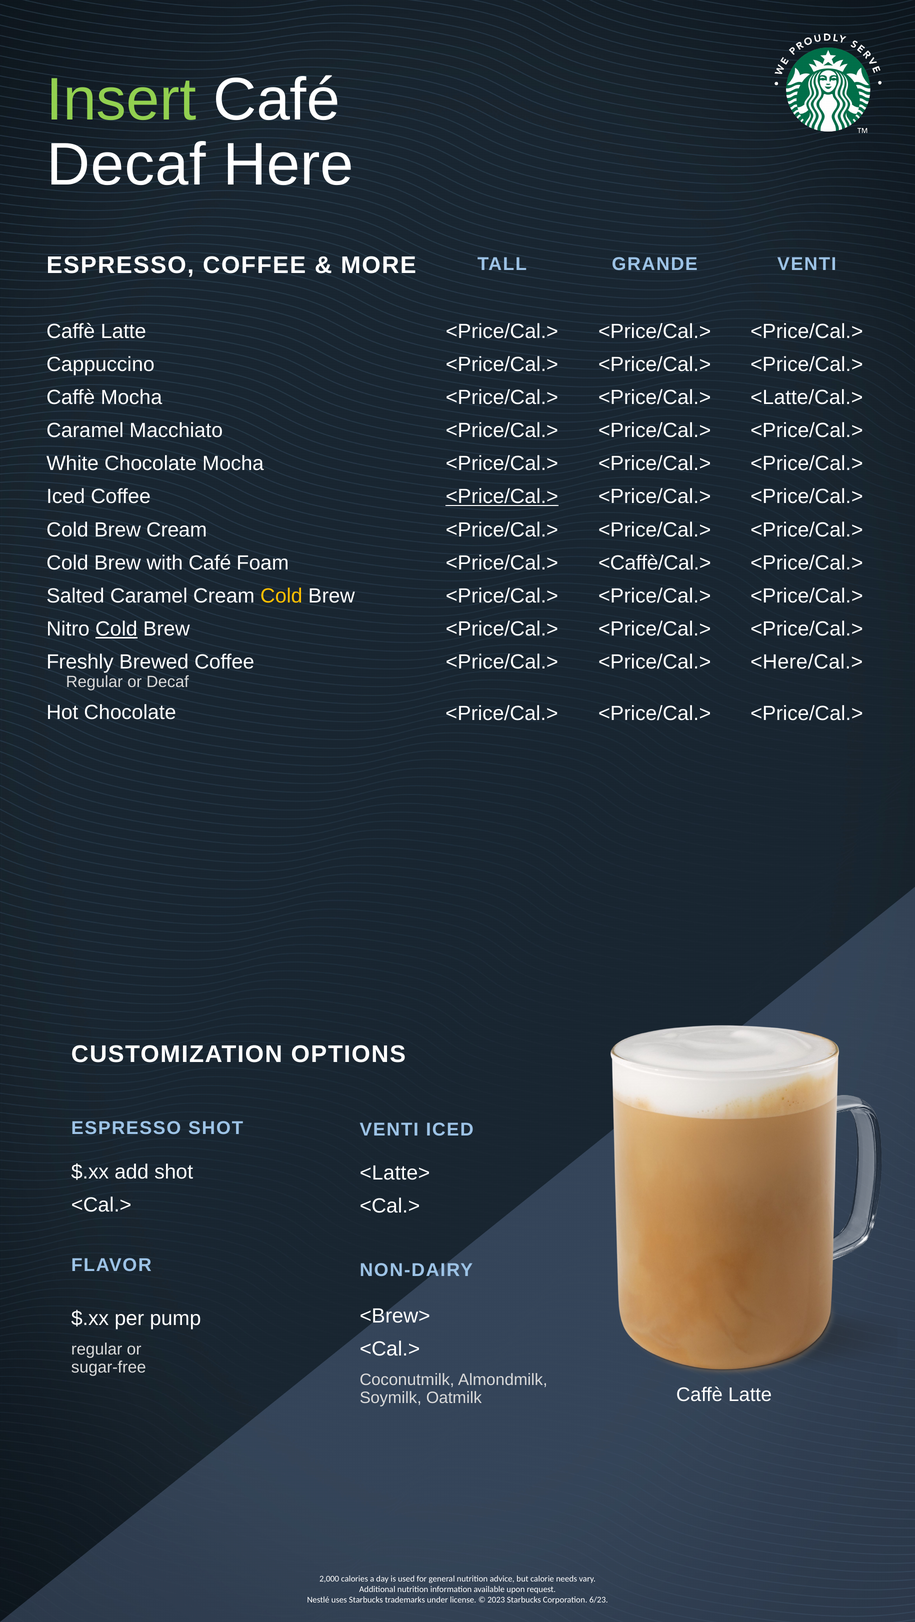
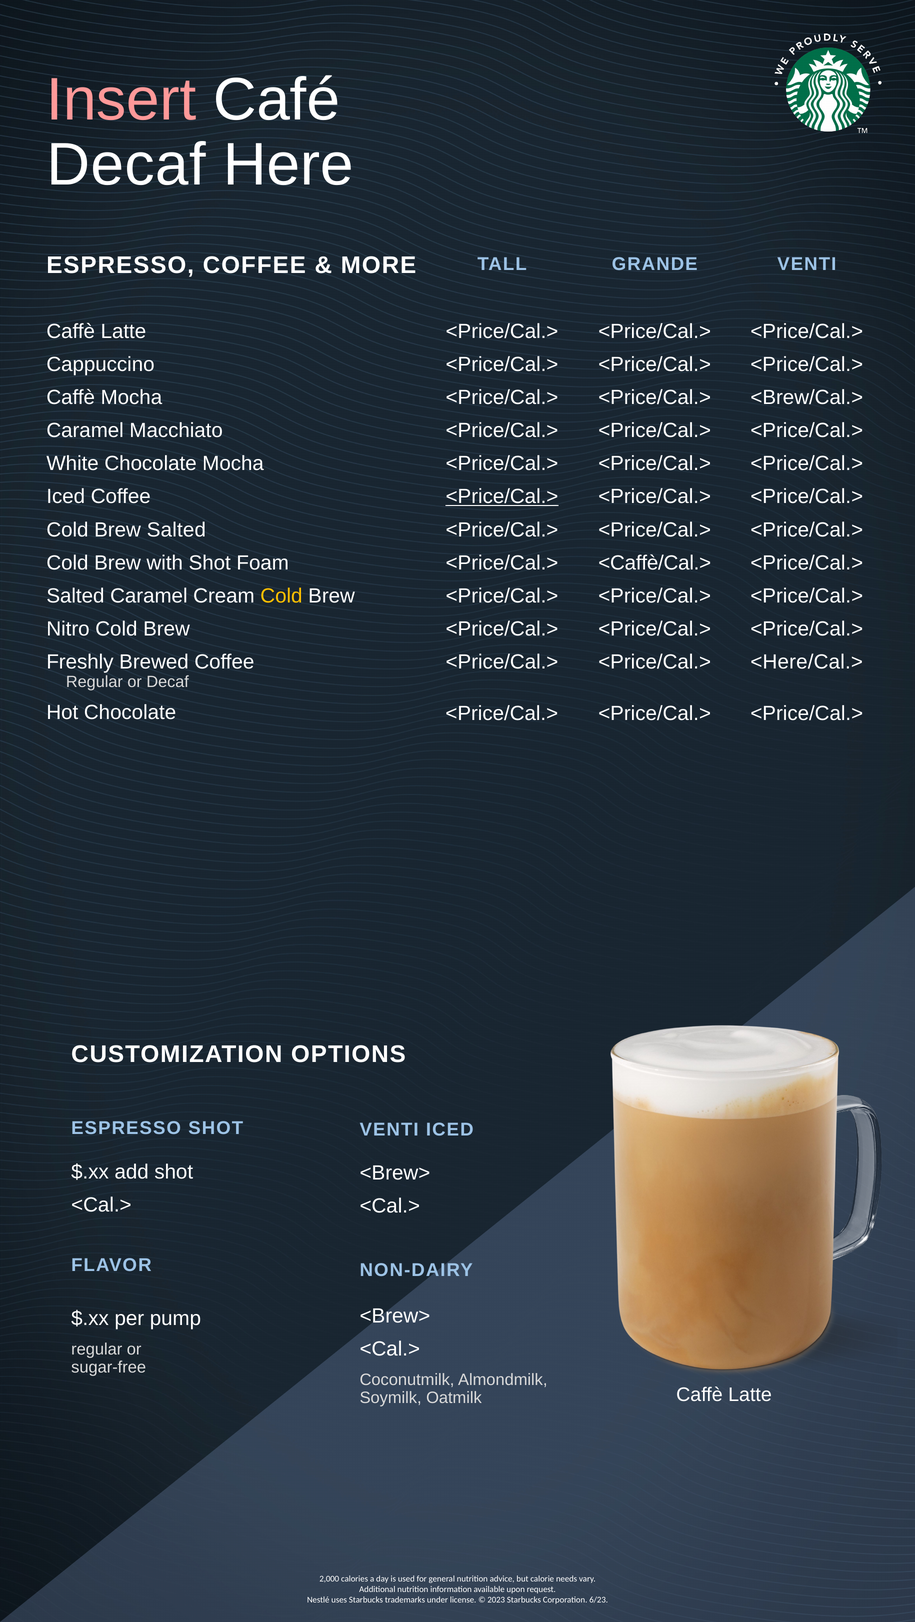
Insert colour: light green -> pink (121, 100)
<Latte/Cal.>: <Latte/Cal.> -> <Brew/Cal.> (807, 398)
Brew Cream: Cream -> Salted (176, 530)
with Café: Café -> Shot (210, 563)
Cold underline: present -> none (116, 629)
<Latte>: <Latte> -> <Brew> (395, 1173)
